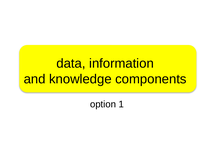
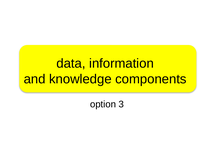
1: 1 -> 3 (121, 104)
